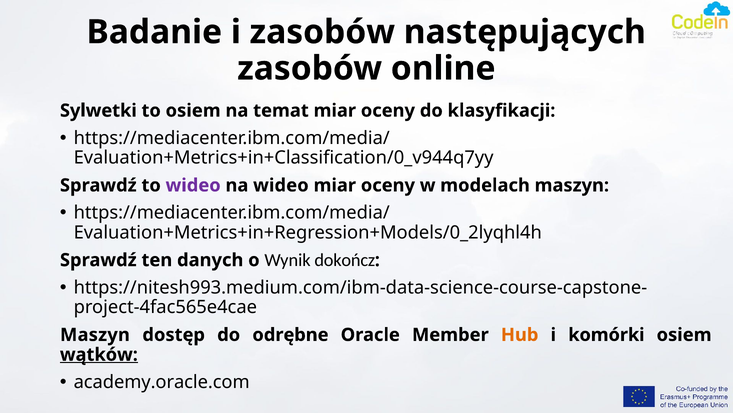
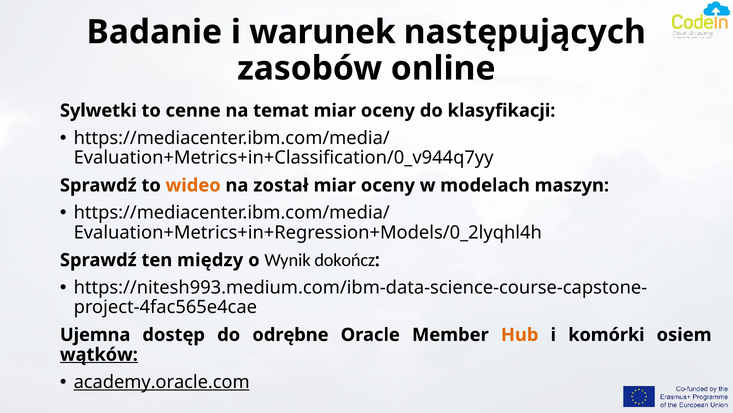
i zasobów: zasobów -> warunek (322, 32)
to osiem: osiem -> cenne (193, 110)
wideo colour: purple -> orange (193, 185)
na wideo: wideo -> został (281, 185)
danych: danych -> między (210, 260)
Maszyn: Maszyn -> Ujemna (95, 334)
academy.oracle.com underline: none -> present (162, 382)
